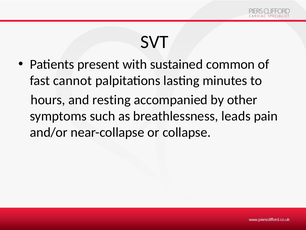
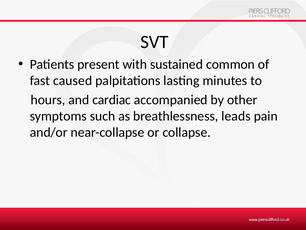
cannot: cannot -> caused (73, 81)
resting: resting -> cardiac (112, 100)
